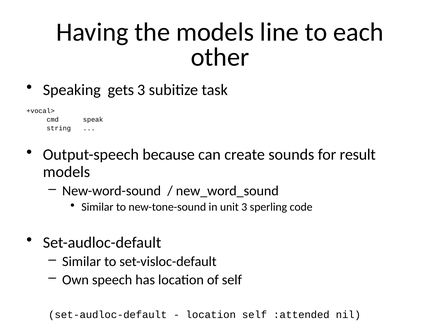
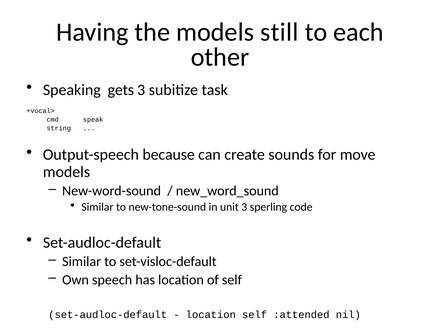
line: line -> still (279, 32)
result: result -> move (358, 155)
